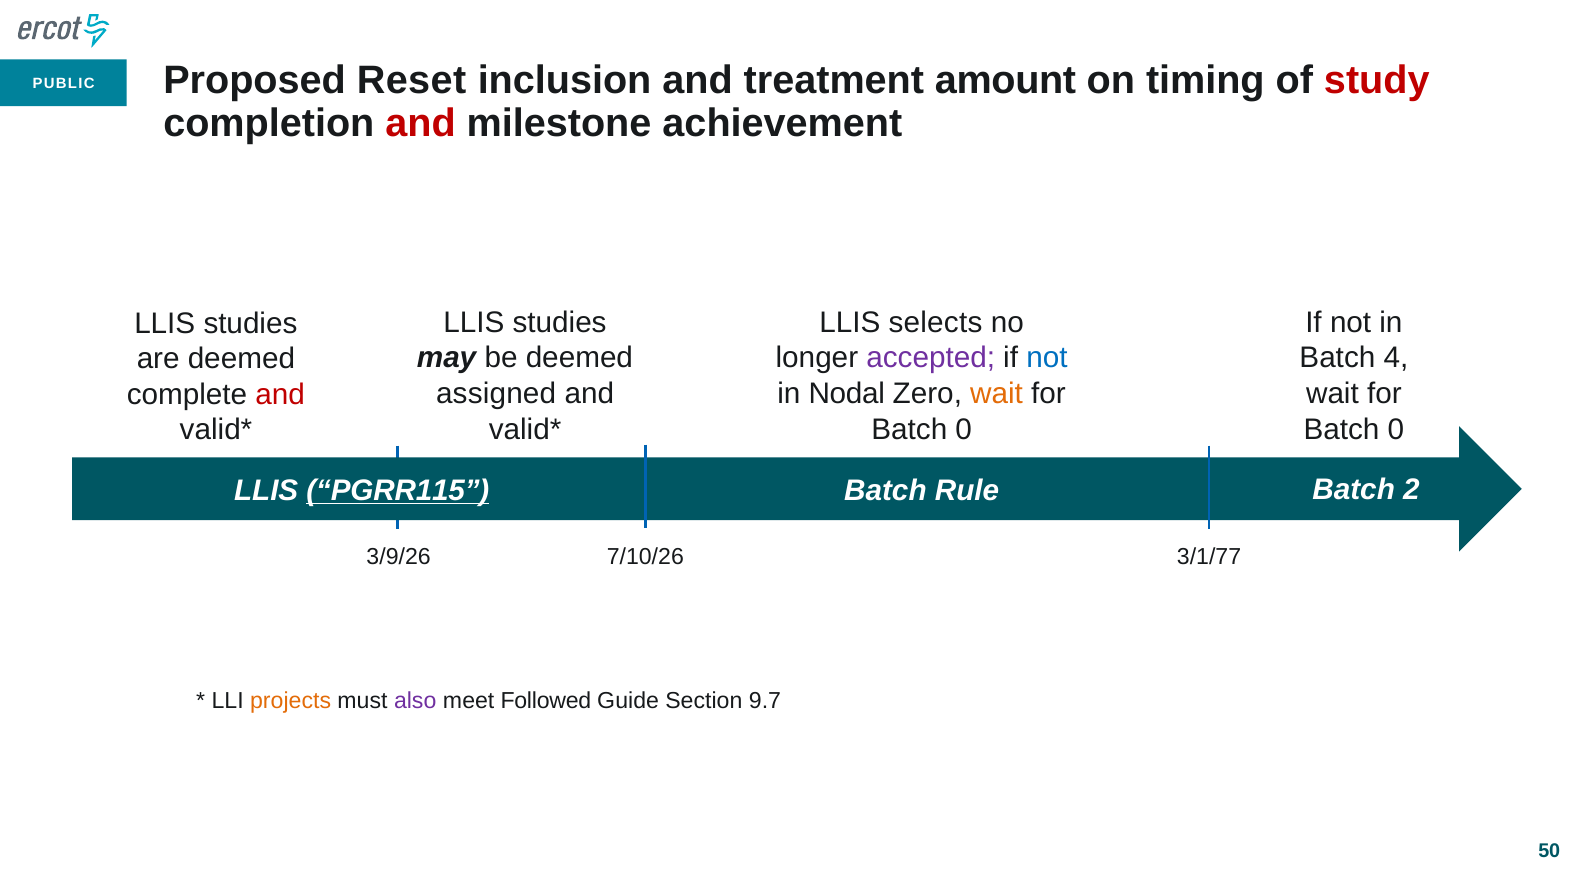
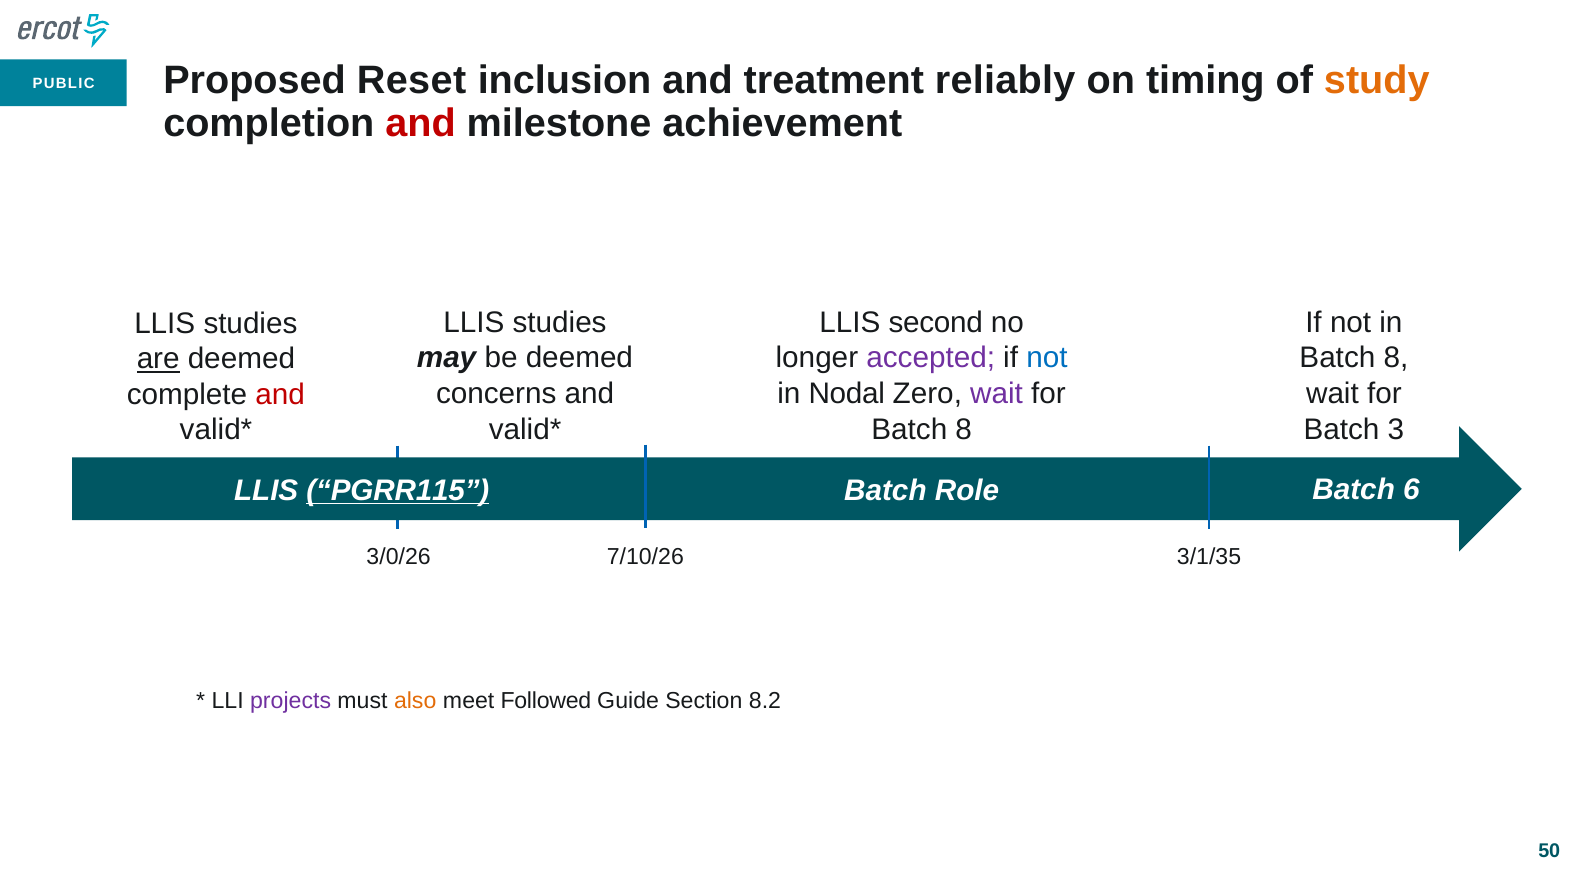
amount: amount -> reliably (1005, 81)
study colour: red -> orange (1377, 81)
selects: selects -> second (936, 322)
4: 4 -> 8 (1396, 358)
are underline: none -> present (158, 359)
assigned: assigned -> concerns (496, 394)
wait colour: orange -> purple (997, 394)
0: 0 -> 8 (964, 429)
0: 0 -> 3 (1396, 429)
Rule: Rule -> Role (967, 491)
2: 2 -> 6 (1411, 490)
3/9/26: 3/9/26 -> 3/0/26 (399, 557)
3/1/77: 3/1/77 -> 3/1/35 (1209, 557)
projects colour: orange -> purple (291, 701)
also colour: purple -> orange (415, 701)
9.7: 9.7 -> 8.2 (765, 701)
